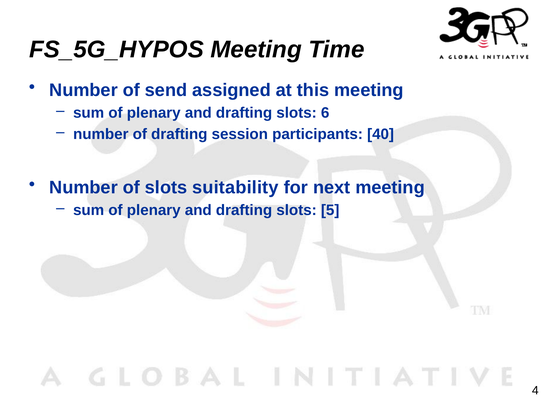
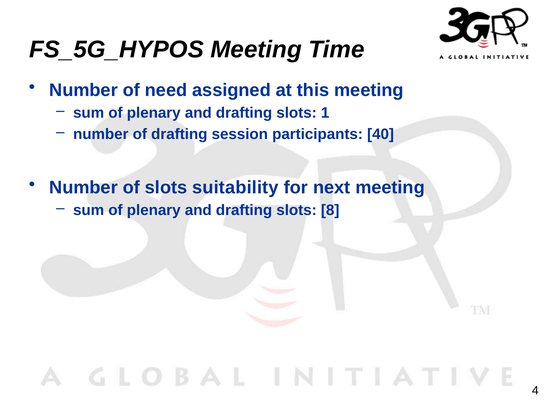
send: send -> need (166, 90)
6: 6 -> 1 (325, 113)
5: 5 -> 8 (330, 210)
